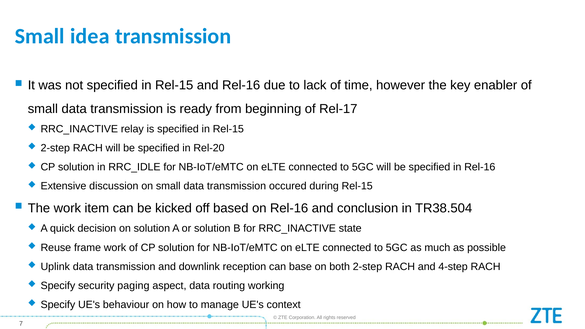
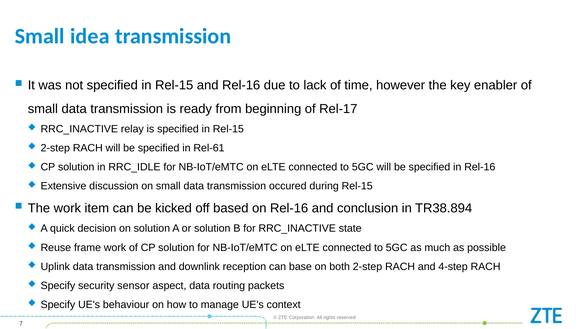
Rel-20: Rel-20 -> Rel-61 (209, 148)
TR38.504: TR38.504 -> TR38.894 (444, 208)
paging: paging -> sensor (133, 286)
working: working -> packets (266, 286)
